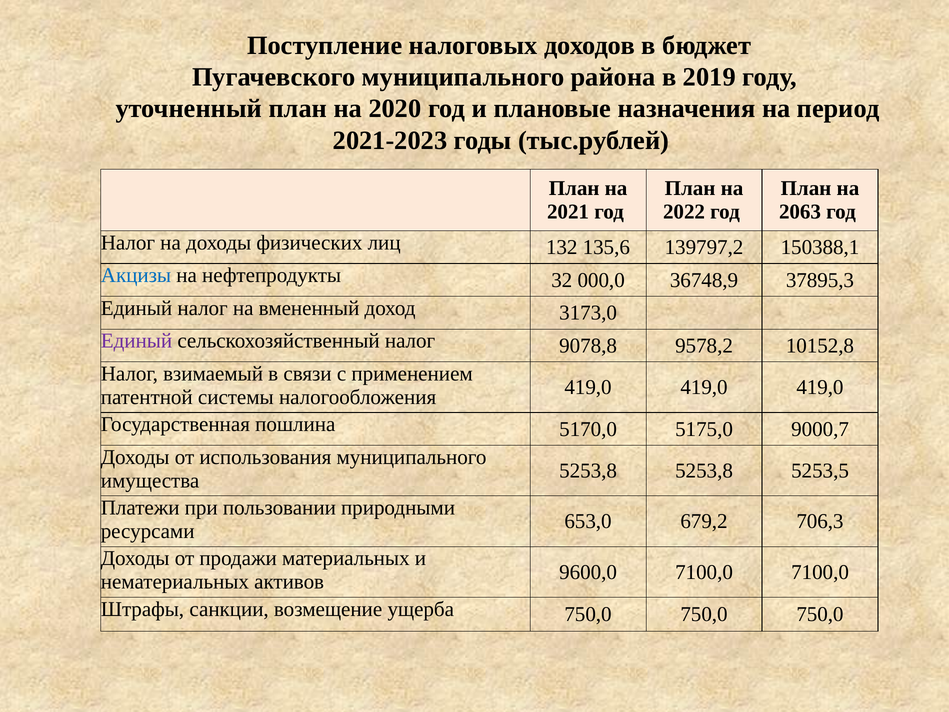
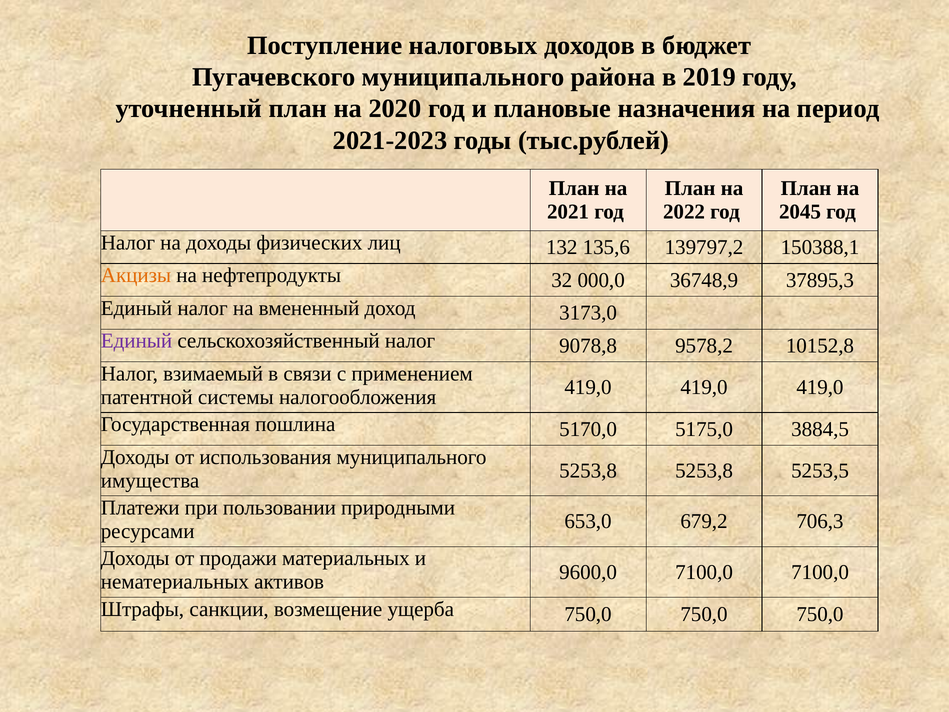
2063: 2063 -> 2045 (800, 212)
Акцизы colour: blue -> orange (136, 275)
9000,7: 9000,7 -> 3884,5 (820, 429)
